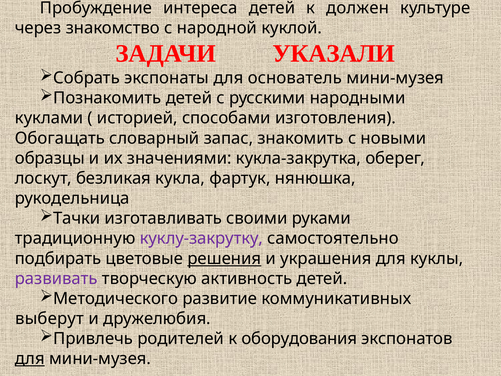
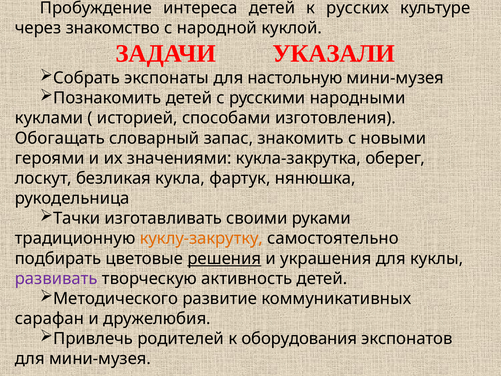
должен: должен -> русских (358, 8)
основатель: основатель -> настольную (295, 78)
образцы: образцы -> героями (50, 158)
куклу-закрутку colour: purple -> orange (201, 238)
выберут: выберут -> сарафан (50, 318)
для underline: present -> none (30, 359)
